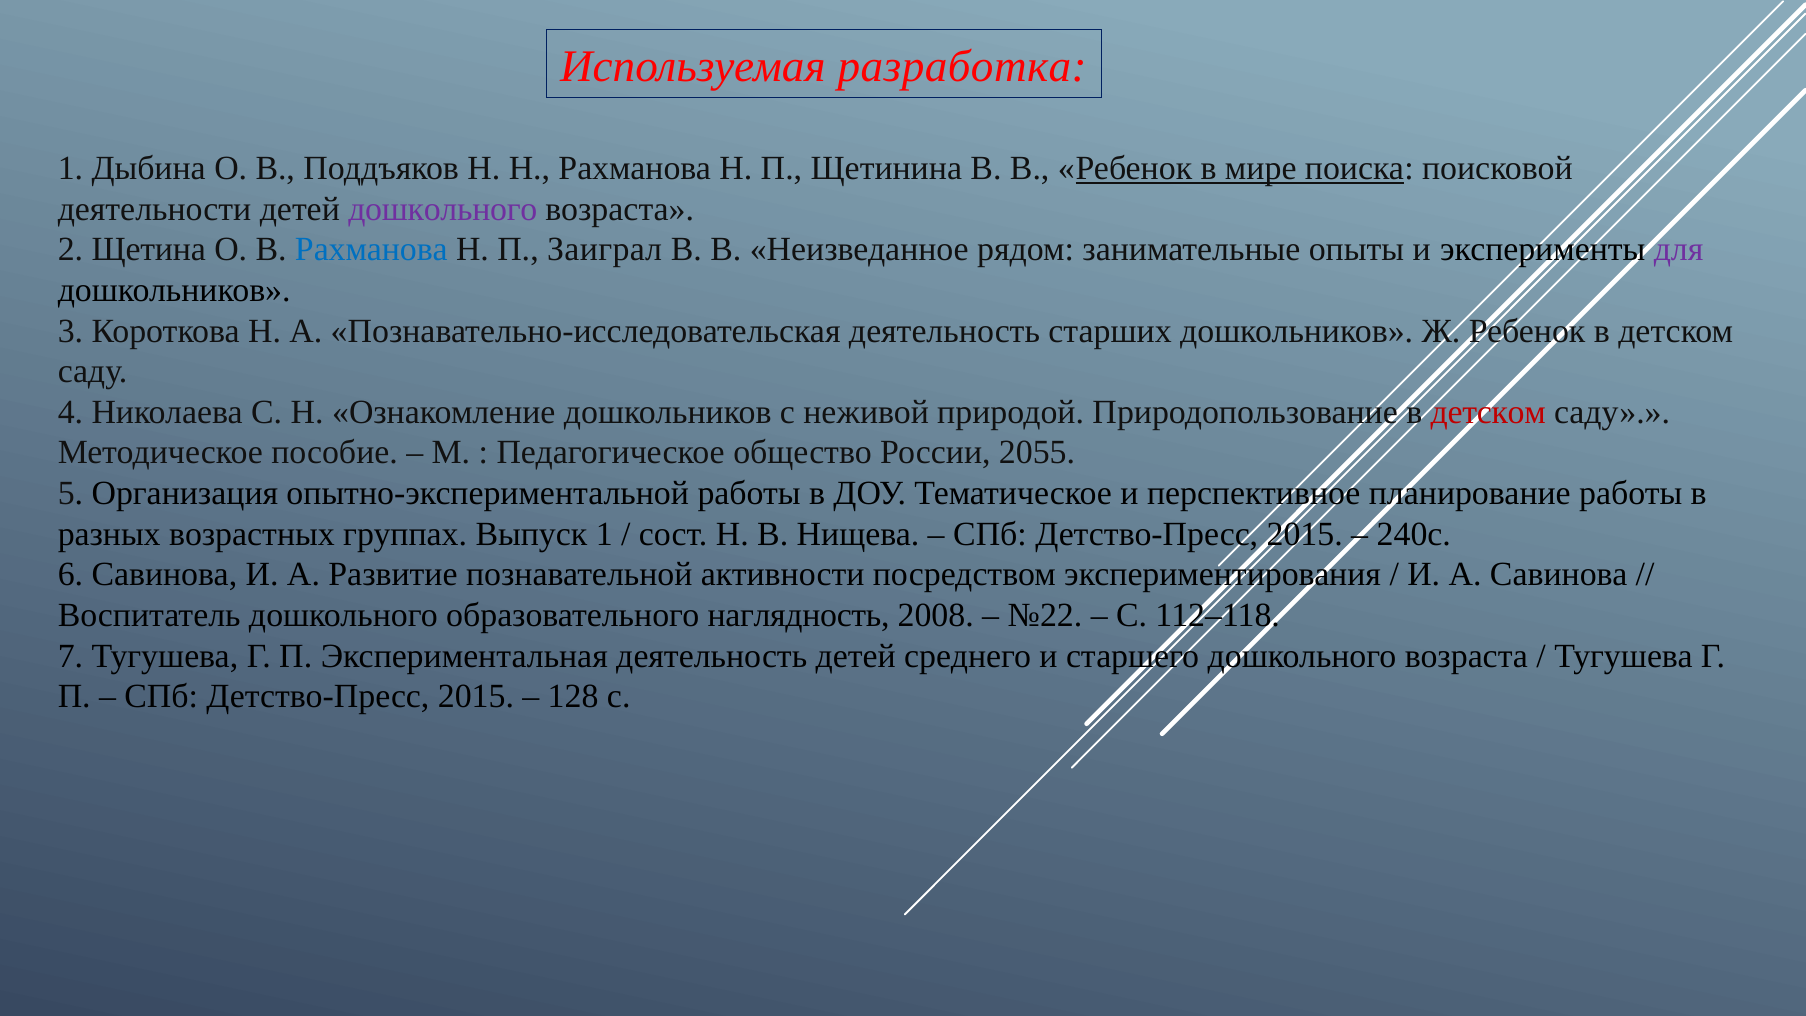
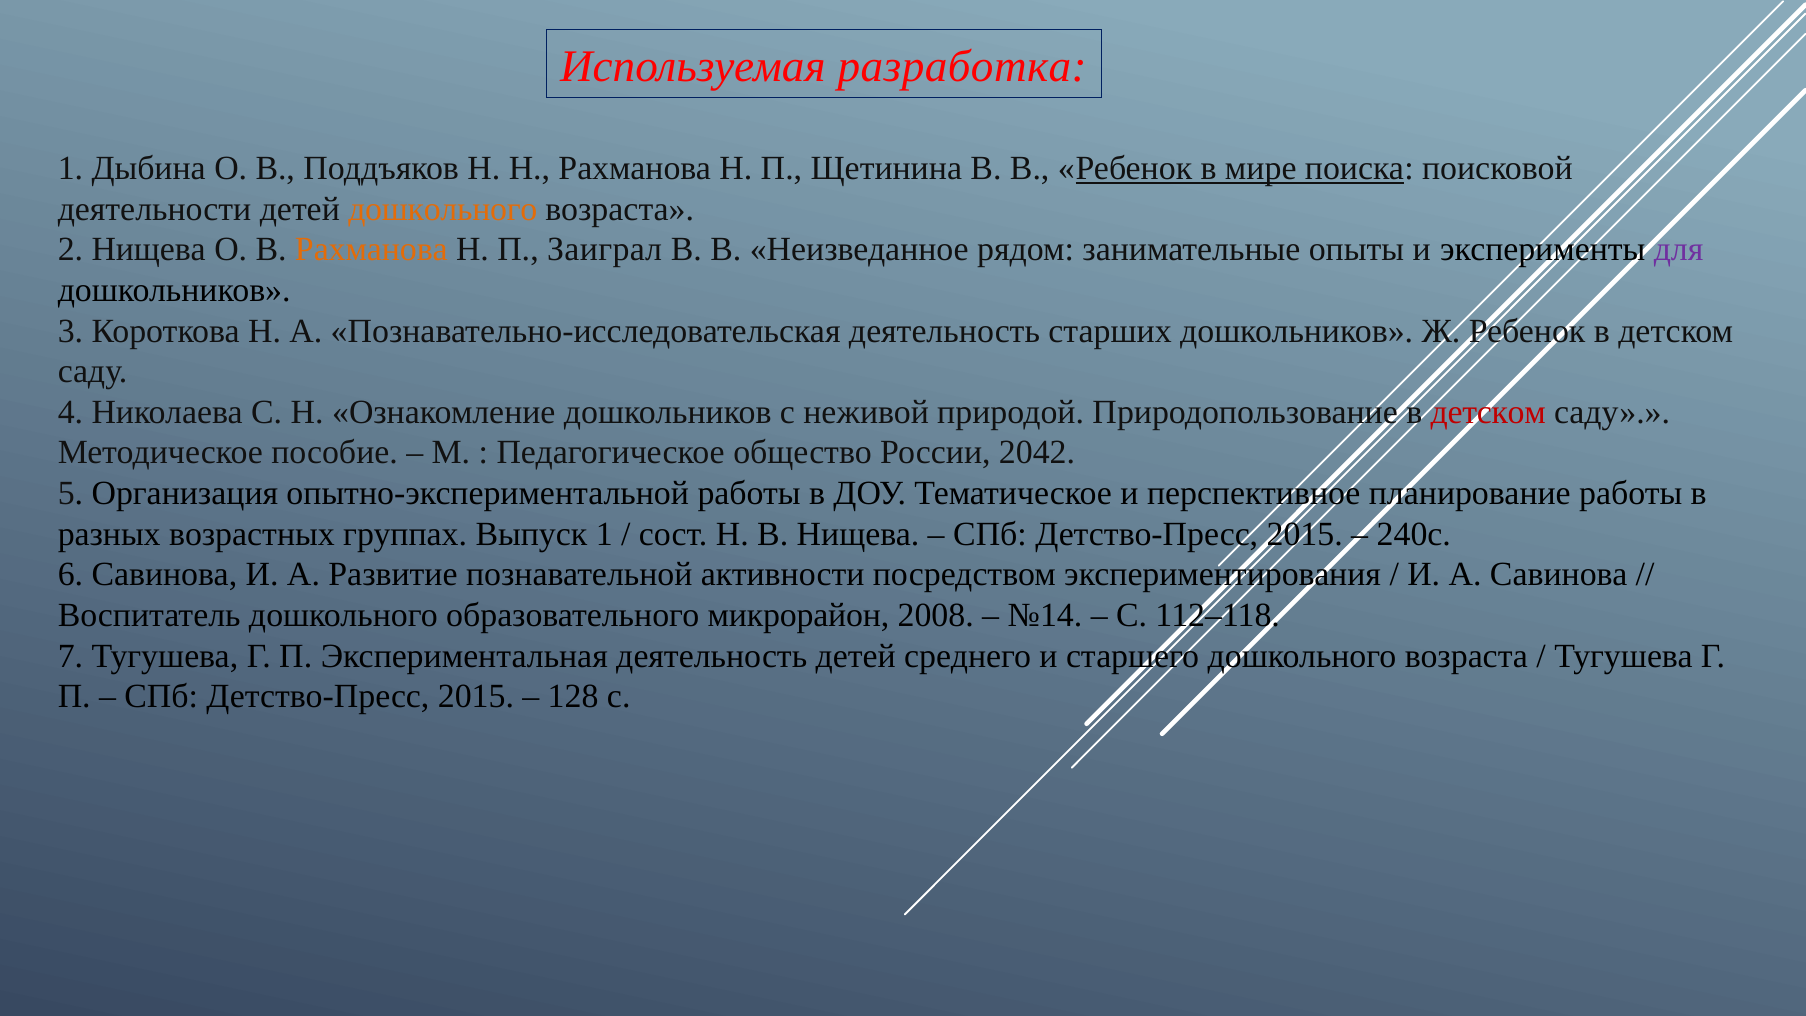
дошкольного colour: purple -> orange (443, 209)
2 Щетина: Щетина -> Нищева (149, 250)
Рахманова colour: blue -> orange (371, 250)
2055: 2055 -> 2042 (1037, 453)
наглядность: наглядность -> микрорайон (798, 615)
№22: №22 -> №14 (1045, 615)
